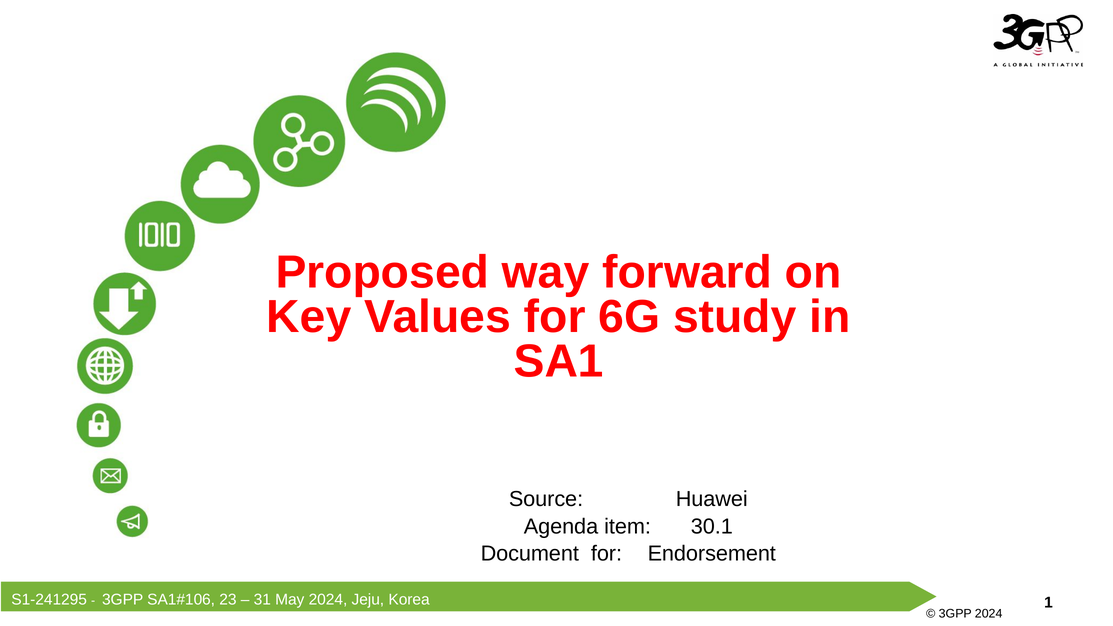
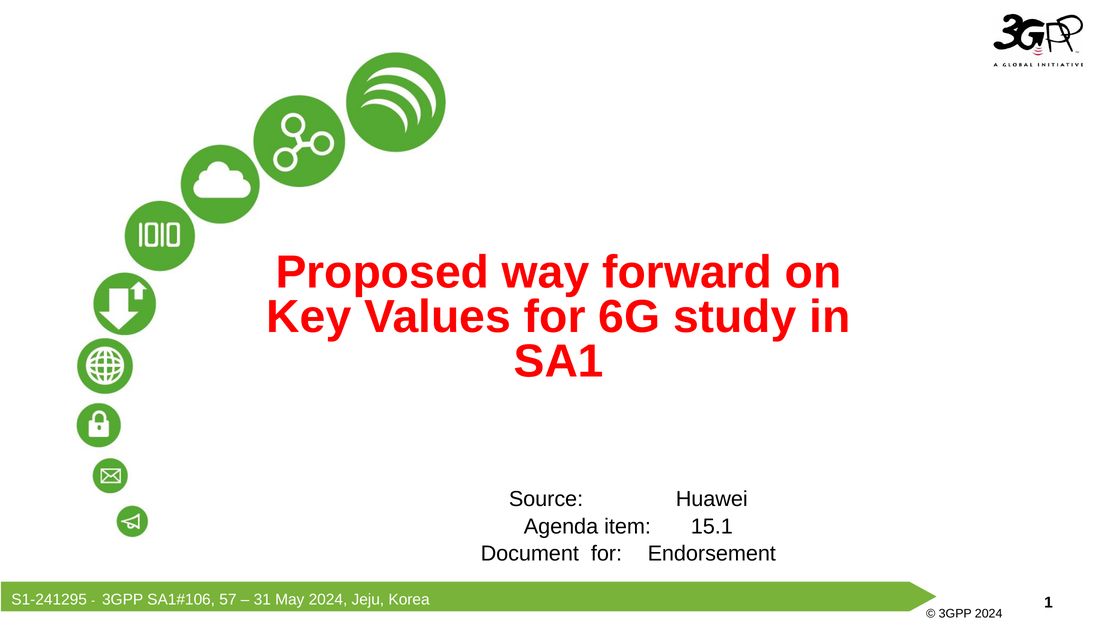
30.1: 30.1 -> 15.1 (712, 526)
23: 23 -> 57 (228, 600)
